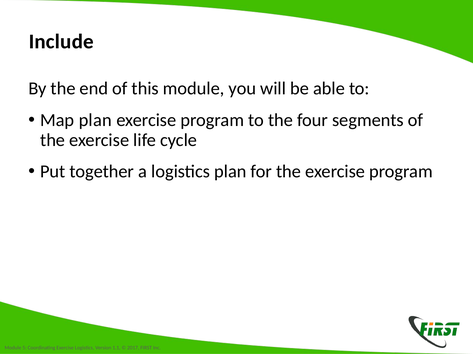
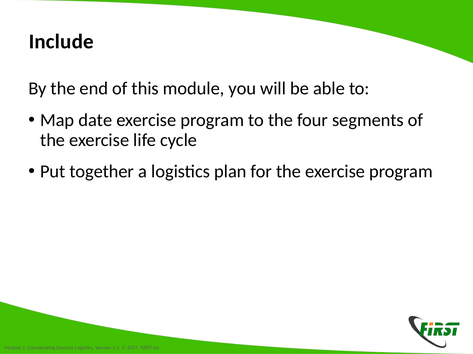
Map plan: plan -> date (95, 120)
